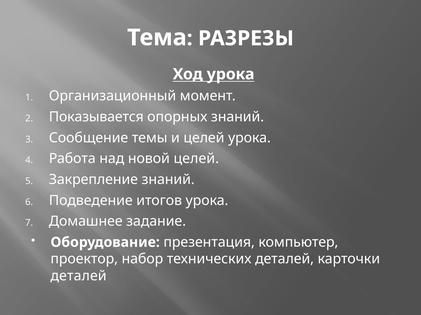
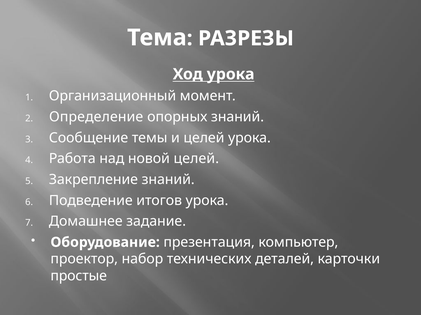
Показывается: Показывается -> Определение (96, 117)
деталей: деталей -> простые (79, 276)
